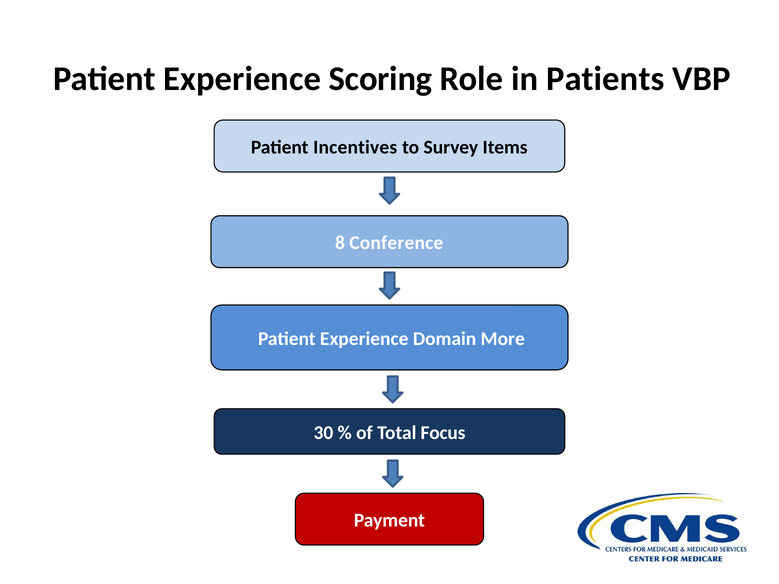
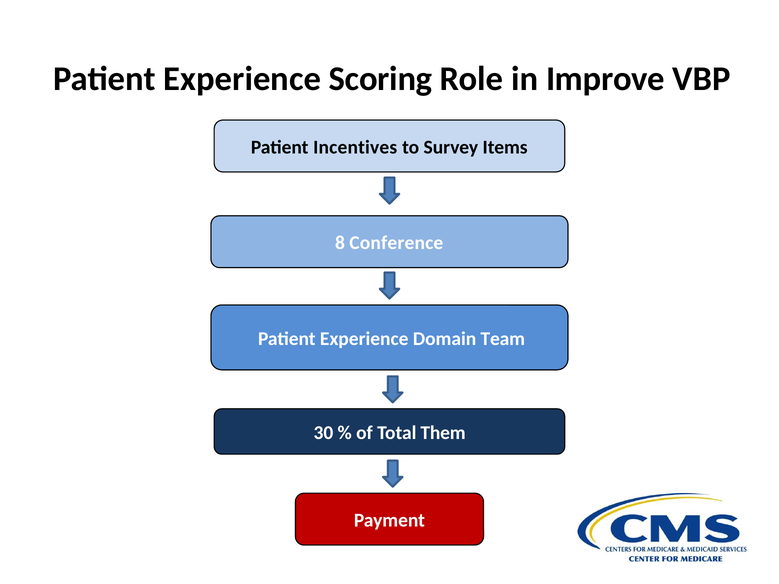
Patients: Patients -> Improve (605, 79)
More: More -> Team (503, 339)
Focus: Focus -> Them (443, 433)
